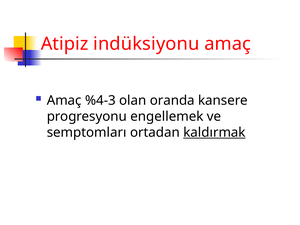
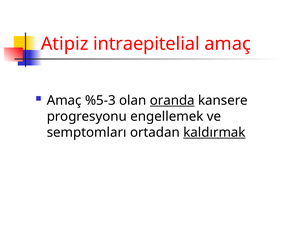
indüksiyonu: indüksiyonu -> intraepitelial (146, 44)
%4-3: %4-3 -> %5-3 (100, 100)
oranda underline: none -> present (172, 100)
